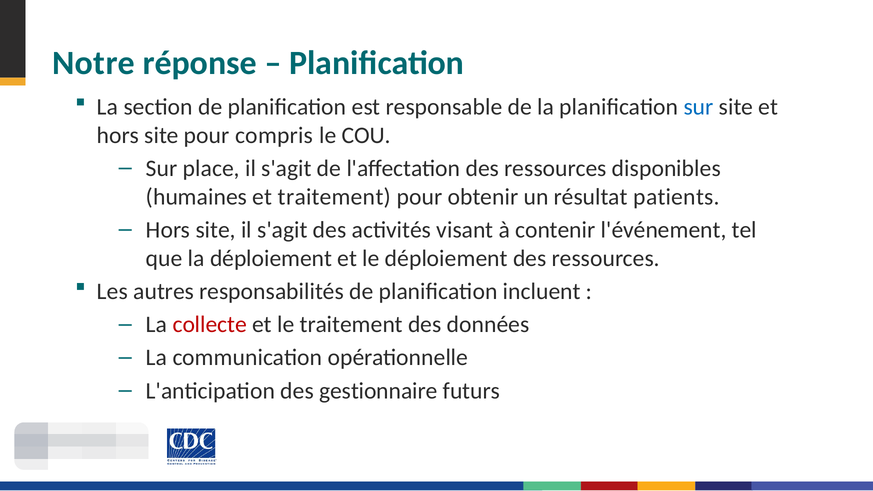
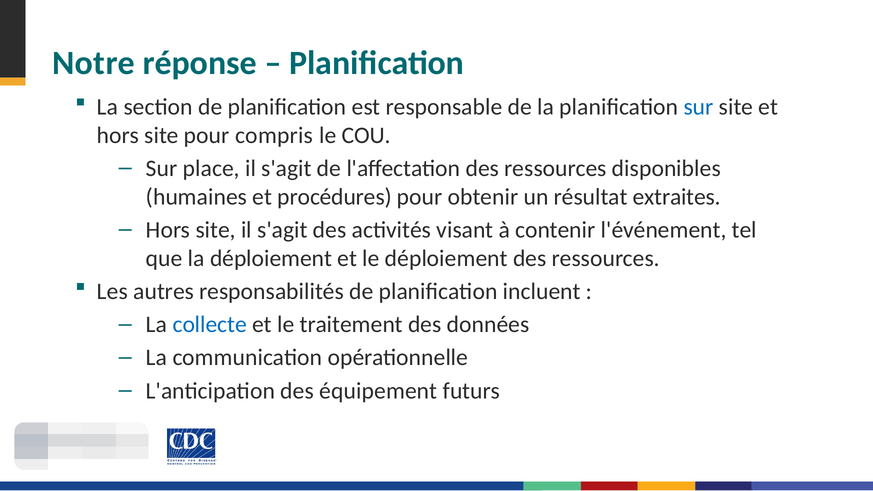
et traitement: traitement -> procédures (335, 197)
patients: patients -> extraites (677, 197)
collecte colour: red -> blue (210, 325)
gestionnaire: gestionnaire -> équipement (378, 391)
